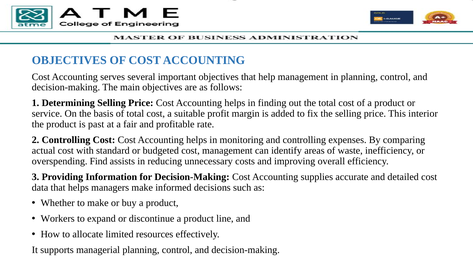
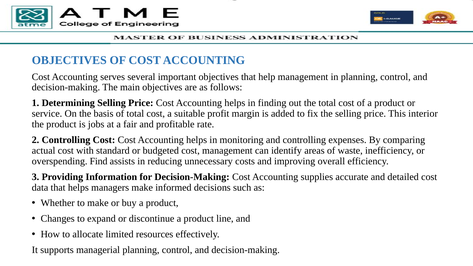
past: past -> jobs (96, 124)
Workers: Workers -> Changes (58, 219)
